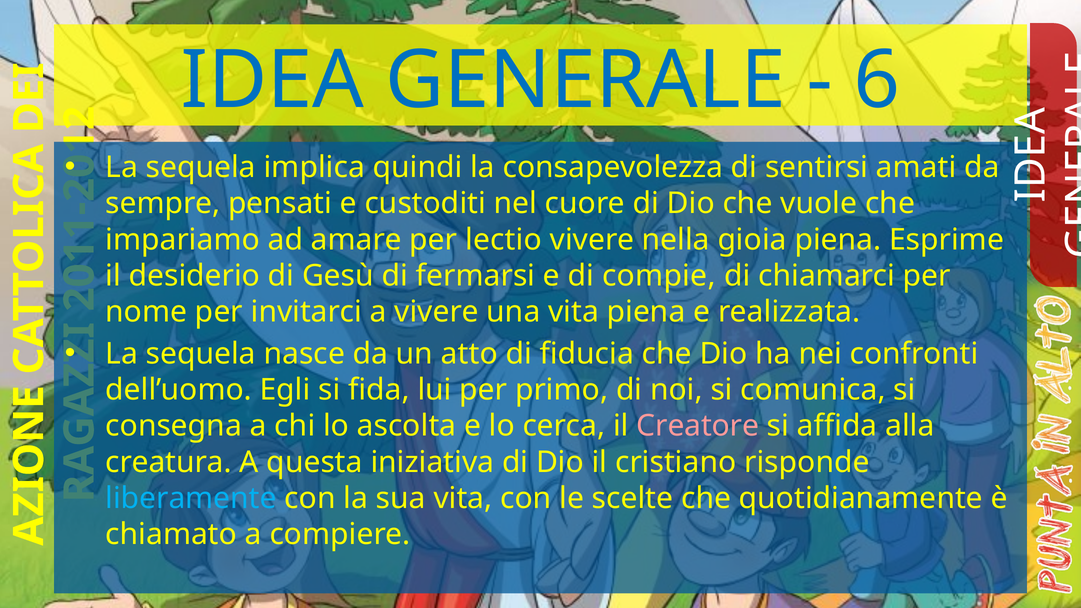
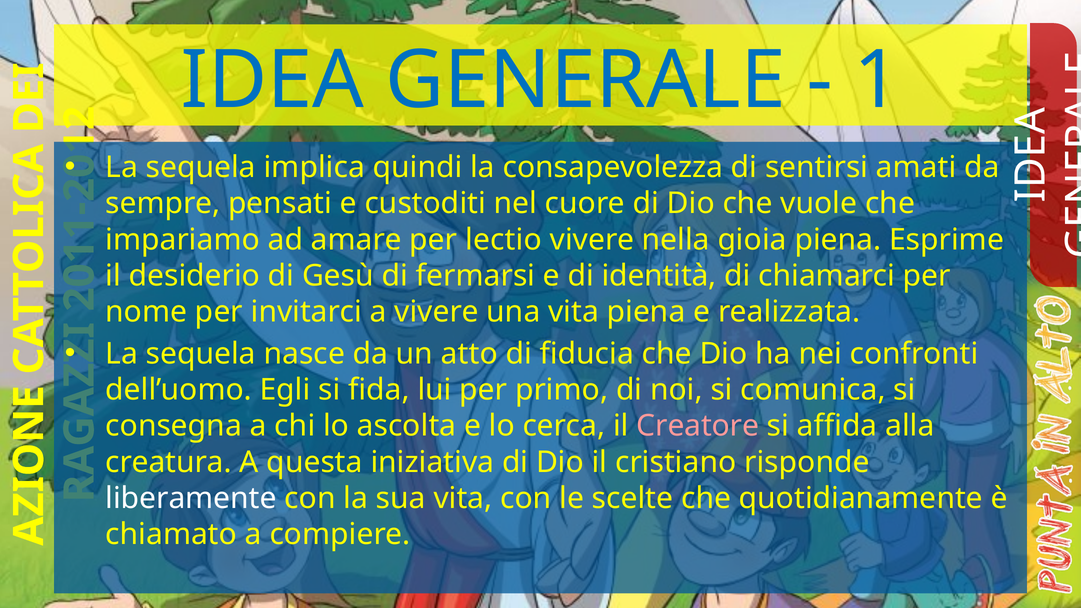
6: 6 -> 1 (877, 81)
compie: compie -> identità (659, 276)
liberamente colour: light blue -> white (191, 498)
